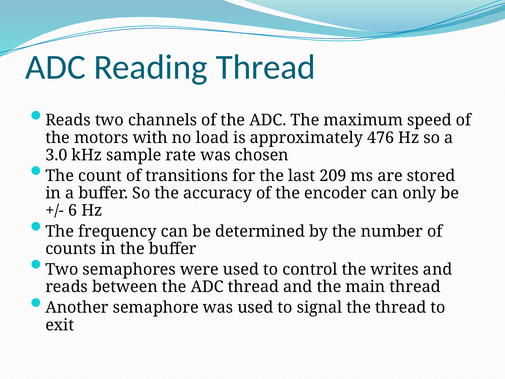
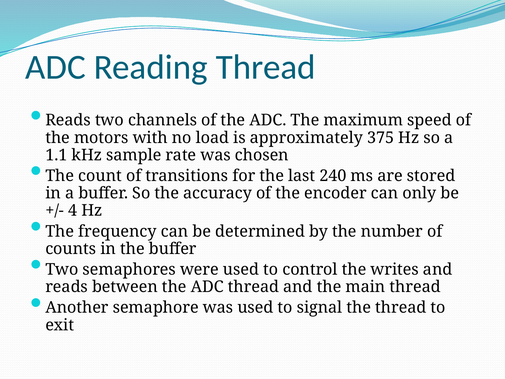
476: 476 -> 375 (381, 138)
3.0: 3.0 -> 1.1 (56, 155)
209: 209 -> 240 (333, 176)
6: 6 -> 4 (73, 211)
